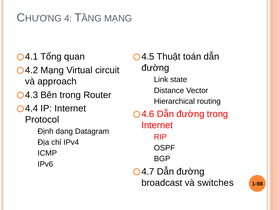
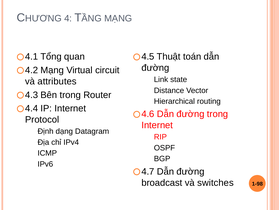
approach: approach -> attributes (57, 81)
